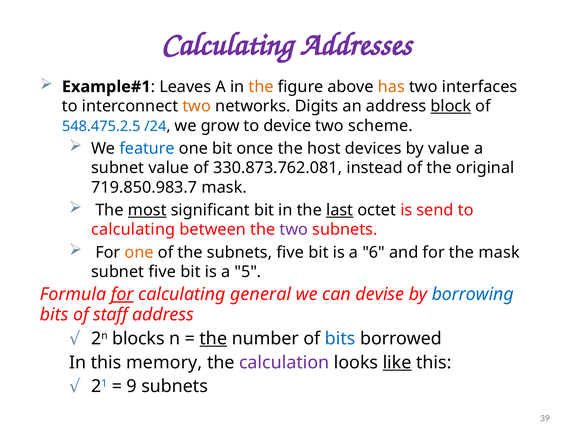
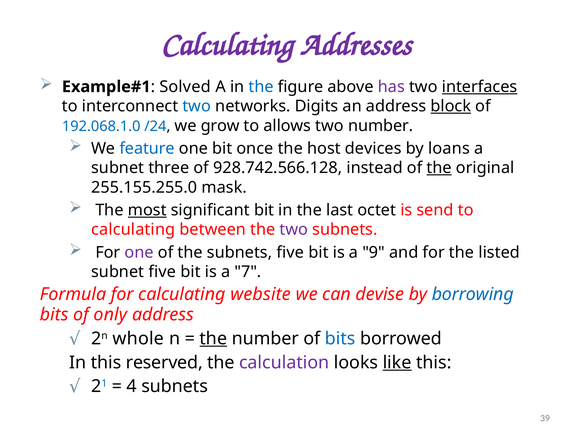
Leaves: Leaves -> Solved (185, 87)
the colour: orange -> blue (261, 87)
has colour: orange -> purple (391, 87)
interfaces underline: none -> present (480, 87)
two colour: orange -> blue (197, 106)
548.475.2.5: 548.475.2.5 -> 192.068.1.0 (101, 126)
device: device -> allows (287, 126)
two scheme: scheme -> number (381, 126)
by value: value -> loans (449, 149)
subnet value: value -> three (169, 168)
330.873.762.081: 330.873.762.081 -> 928.742.566.128 (278, 168)
the underline: none -> present (439, 168)
719.850.983.7: 719.850.983.7 -> 255.155.255.0 (144, 188)
last underline: present -> none (340, 210)
one colour: orange -> purple (139, 253)
6: 6 -> 9 (374, 253)
the mask: mask -> listed (499, 253)
5: 5 -> 7 (248, 272)
for underline: present -> none (122, 295)
general: general -> website (261, 295)
staff: staff -> only (110, 315)
blocks: blocks -> whole (138, 339)
memory: memory -> reserved (164, 363)
9: 9 -> 4 (132, 387)
